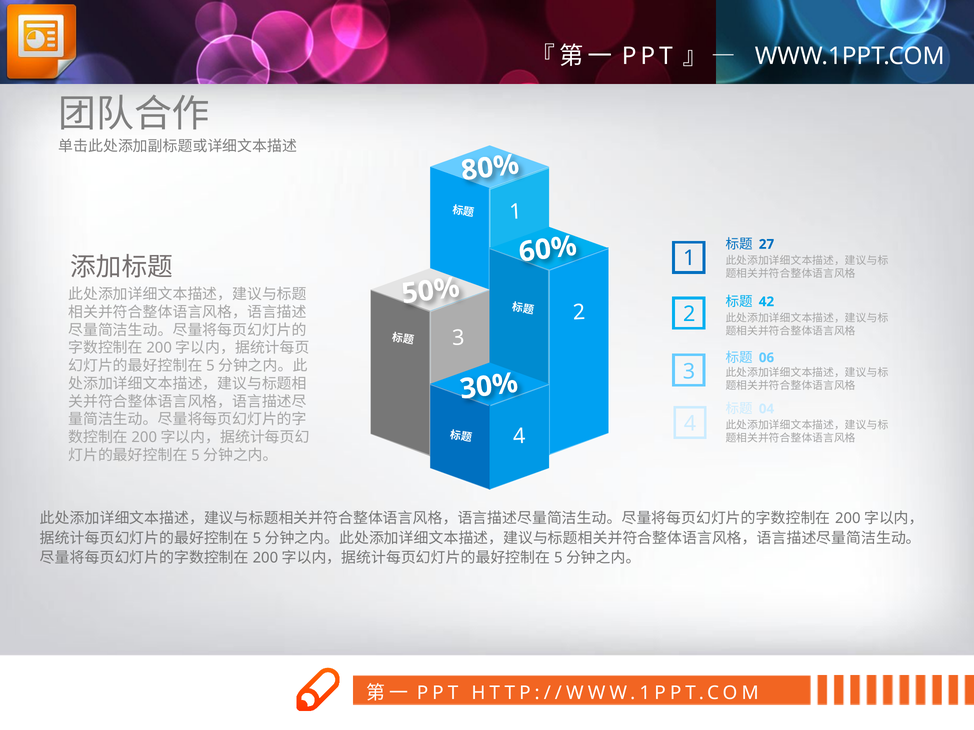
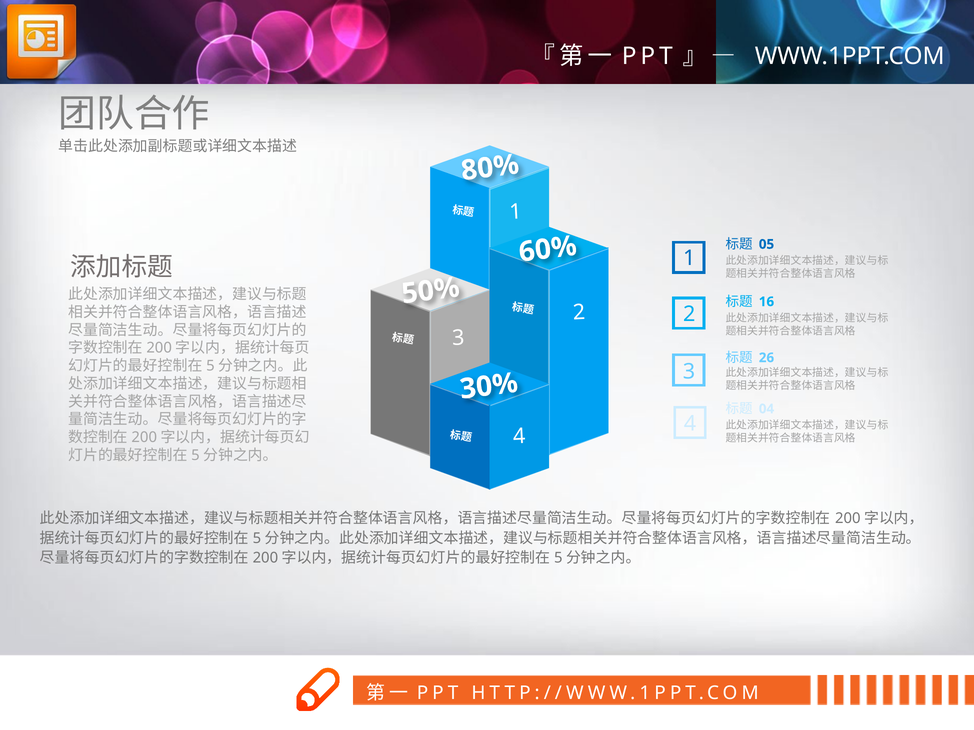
27: 27 -> 05 (766, 244)
42: 42 -> 16 (766, 302)
06: 06 -> 26 (766, 358)
